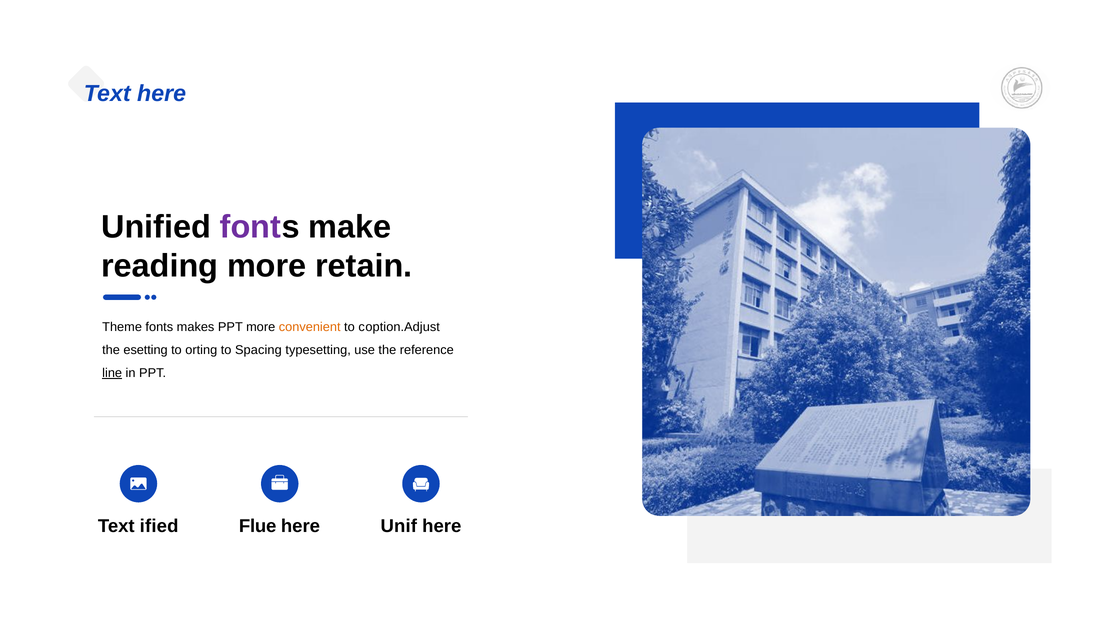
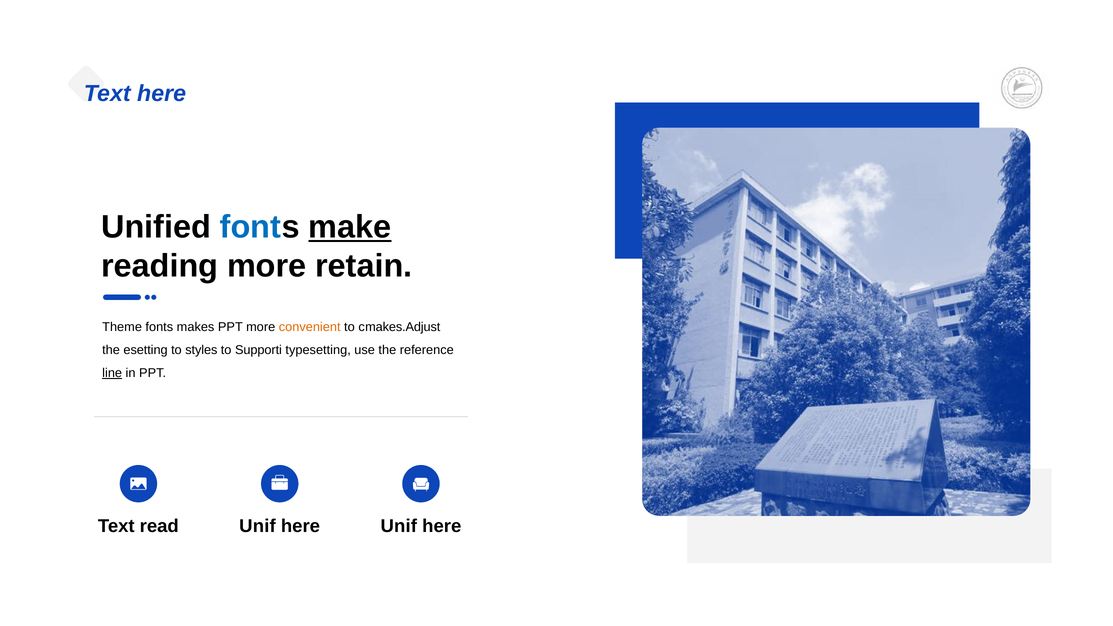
font colour: purple -> blue (250, 227)
make underline: none -> present (350, 227)
option.Adjust: option.Adjust -> makes.Adjust (403, 327)
orting: orting -> styles (201, 350)
Spacing: Spacing -> Supporti (258, 350)
ified: ified -> read (159, 526)
Flue: Flue -> Unif (257, 526)
